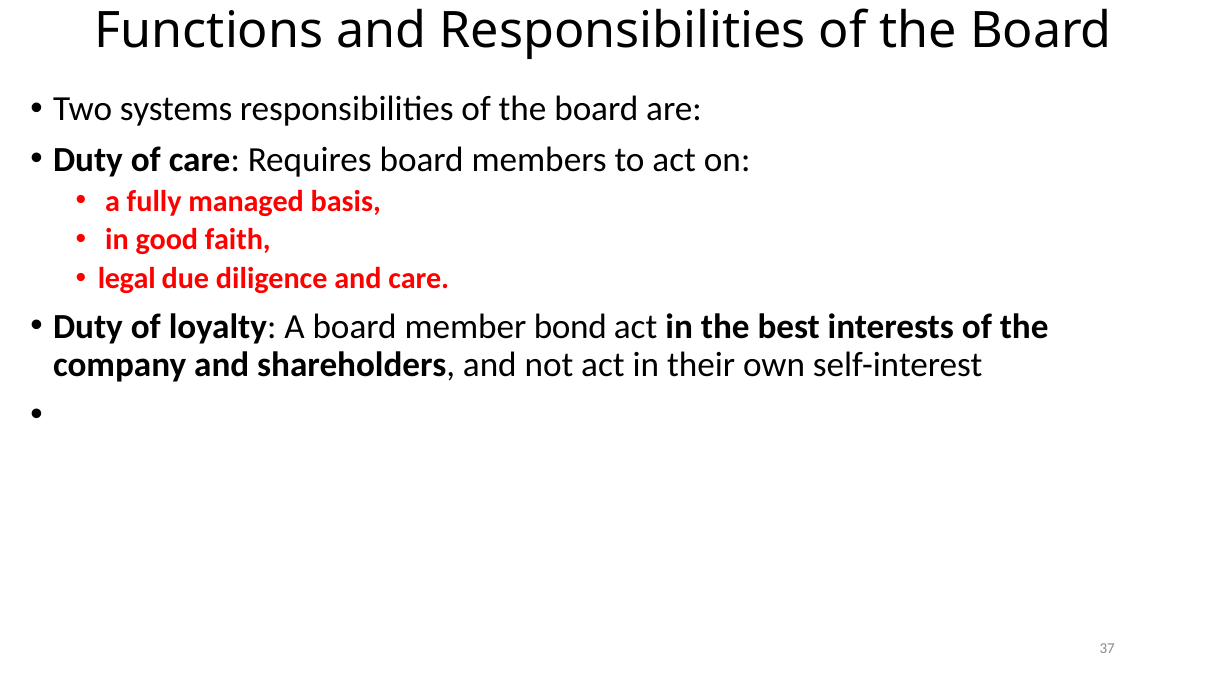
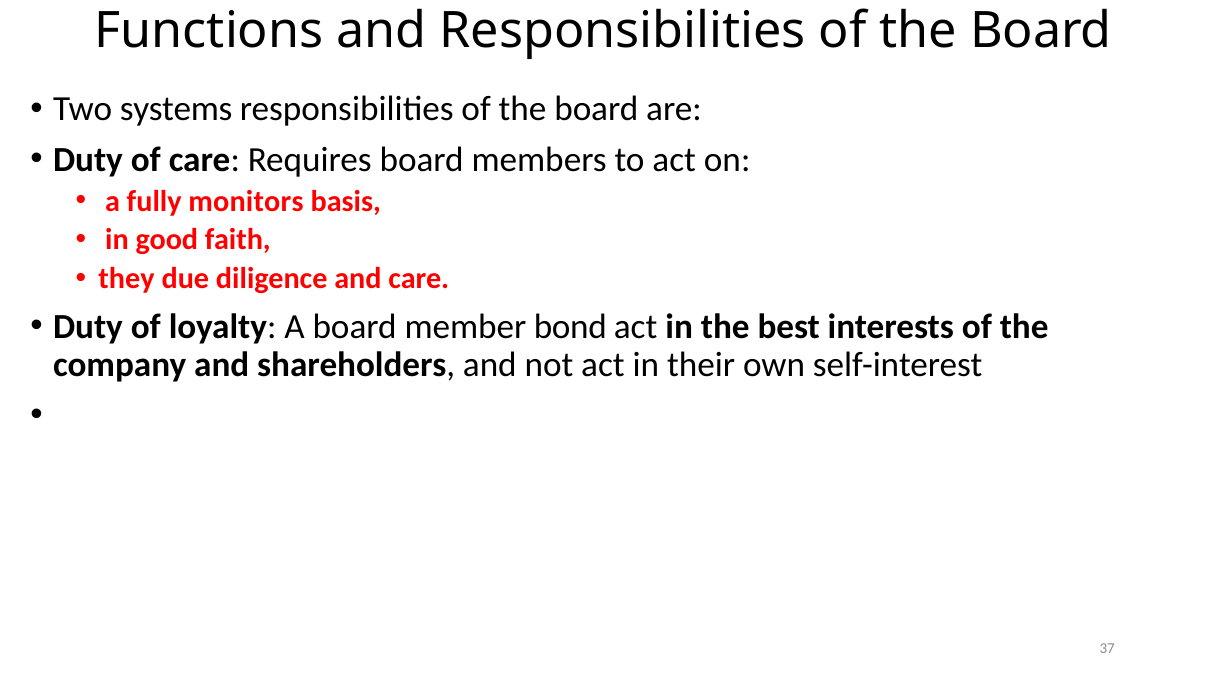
managed: managed -> monitors (246, 201)
legal: legal -> they (127, 279)
